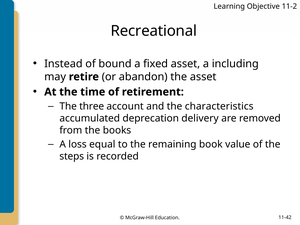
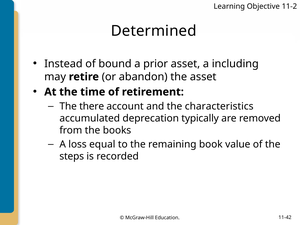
Recreational: Recreational -> Determined (154, 31)
fixed: fixed -> prior (156, 64)
three: three -> there (92, 106)
delivery: delivery -> typically (200, 118)
